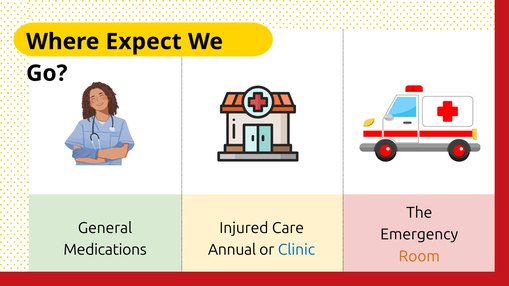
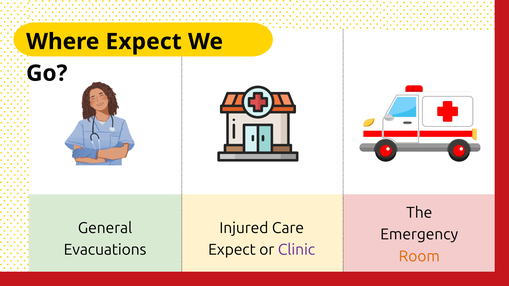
Medications: Medications -> Evacuations (105, 250)
Annual: Annual -> Expect (232, 250)
Clinic colour: blue -> purple (296, 250)
